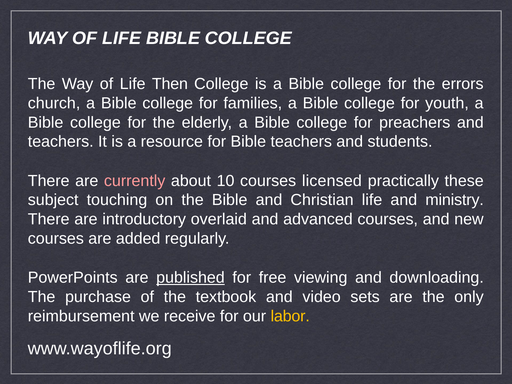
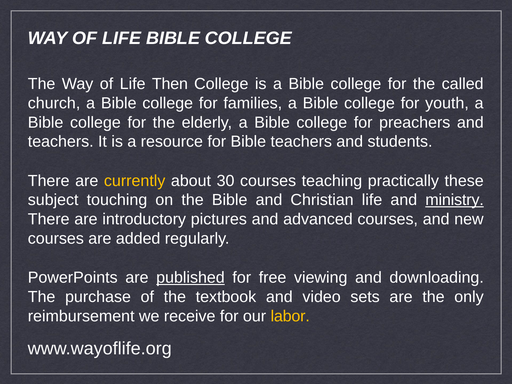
errors: errors -> called (463, 84)
currently colour: pink -> yellow (135, 181)
10: 10 -> 30 (226, 181)
licensed: licensed -> teaching (332, 181)
ministry underline: none -> present (455, 200)
overlaid: overlaid -> pictures (219, 219)
